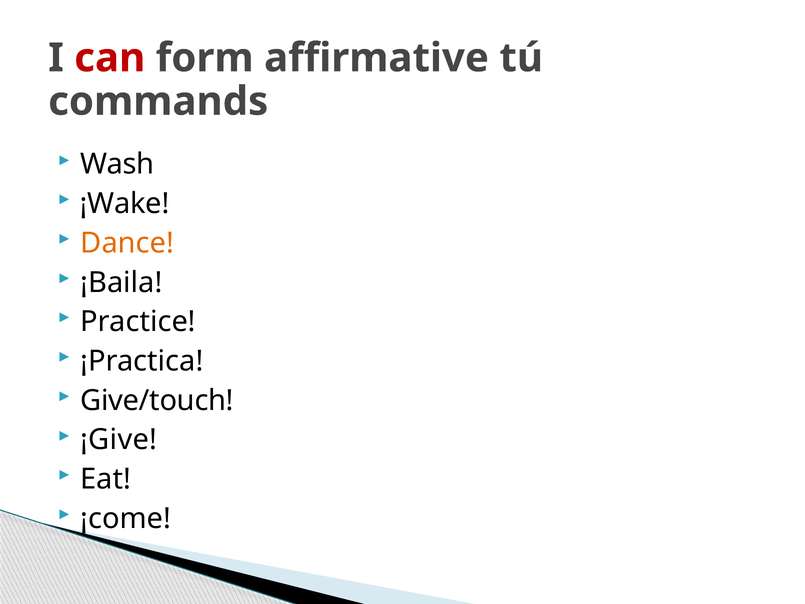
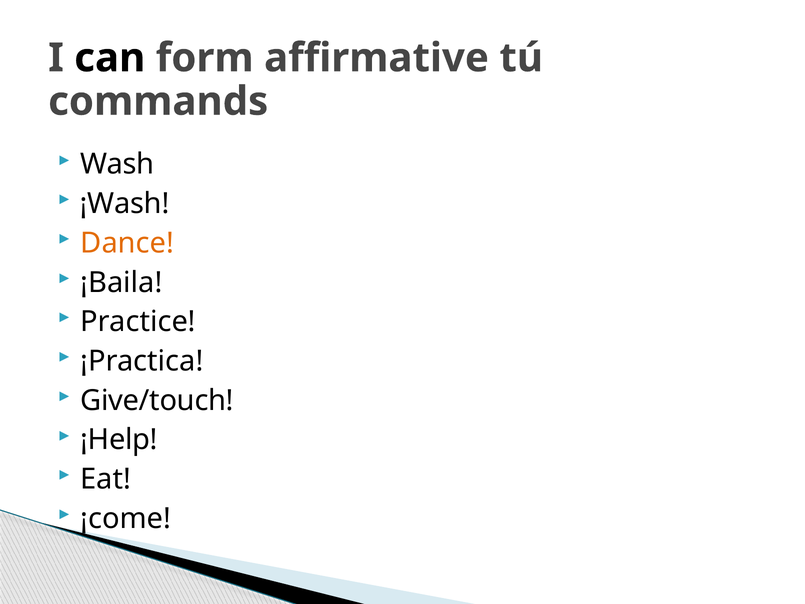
can colour: red -> black (110, 58)
¡Wake: ¡Wake -> ¡Wash (125, 204)
¡Give: ¡Give -> ¡Help (119, 440)
